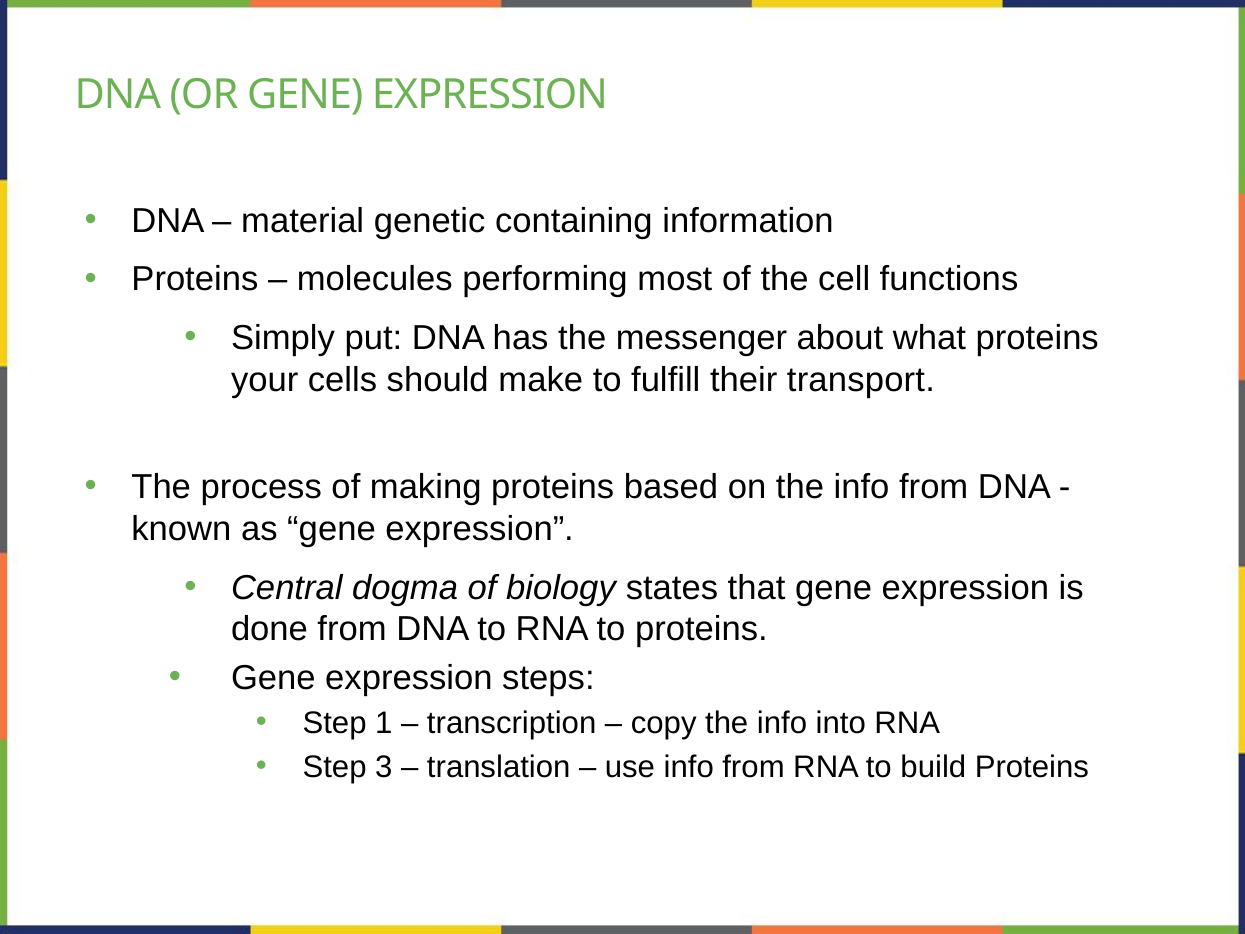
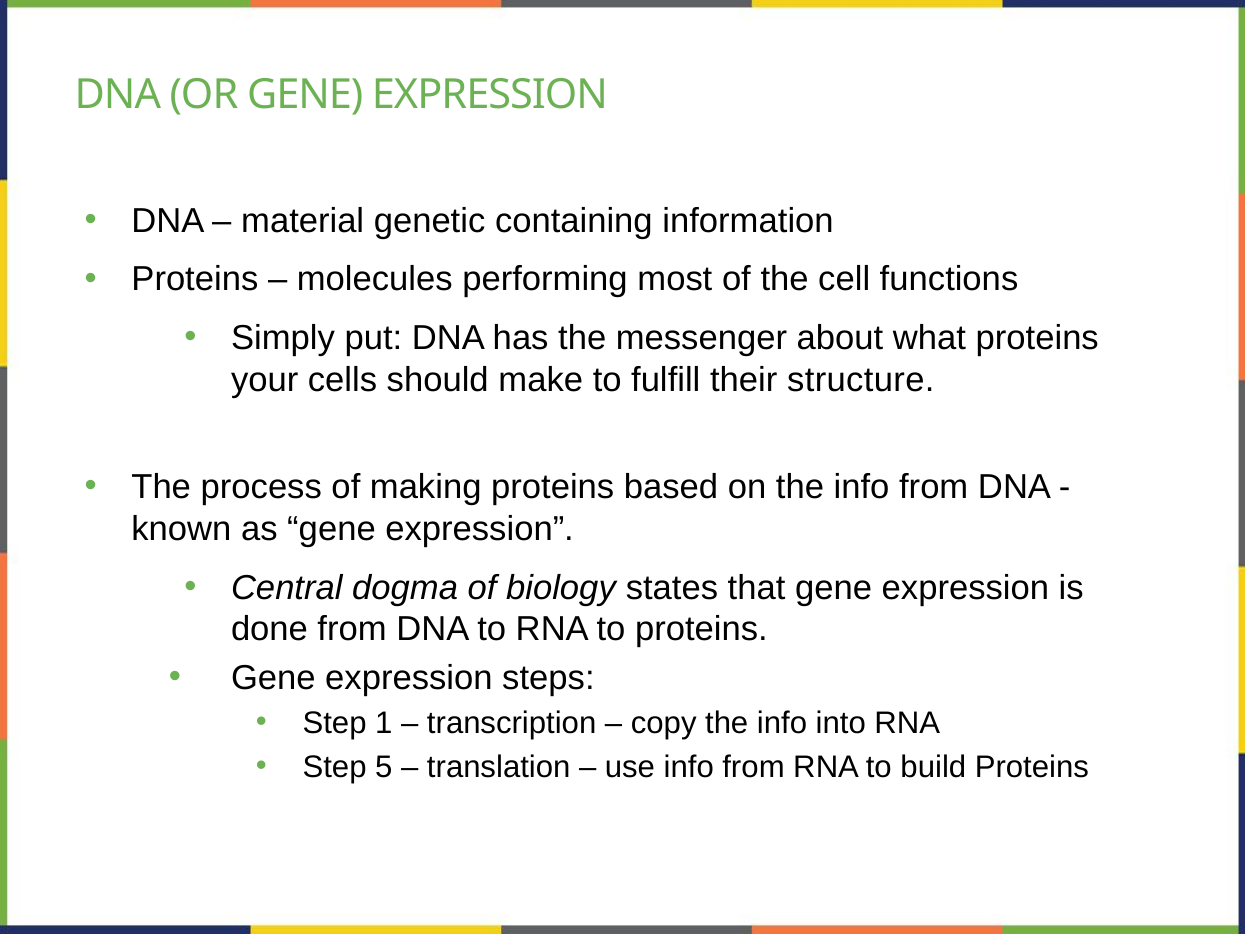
transport: transport -> structure (861, 380)
3: 3 -> 5 (384, 767)
